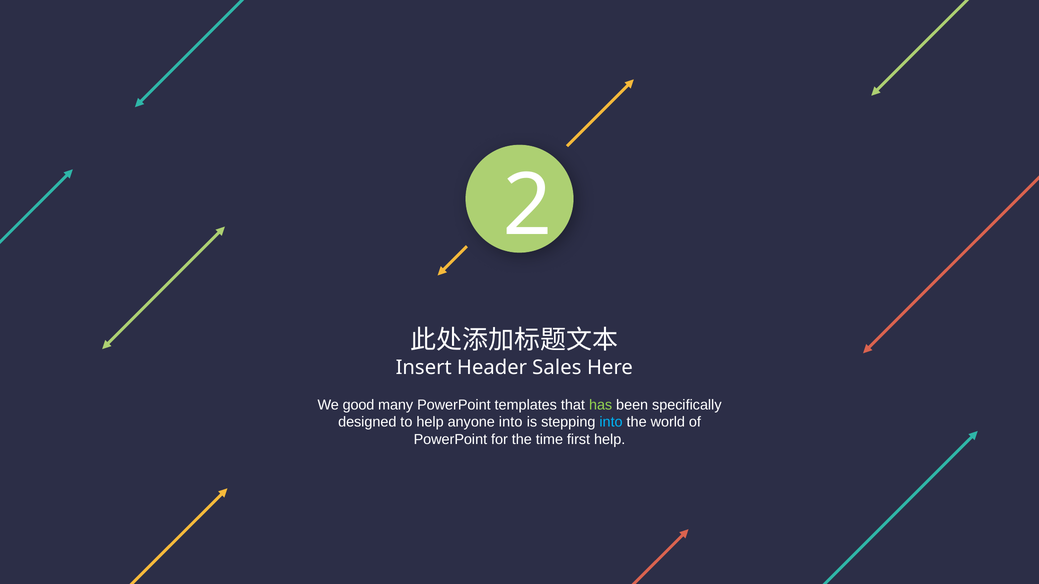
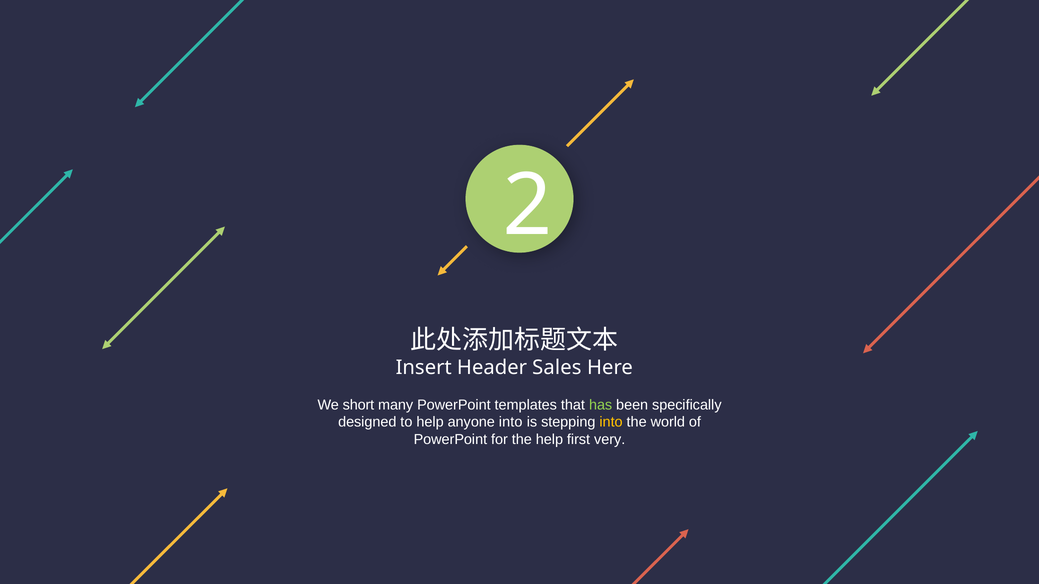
good: good -> short (358, 405)
into colour: light blue -> yellow (611, 422)
the time: time -> help (549, 440)
first help: help -> very (610, 440)
